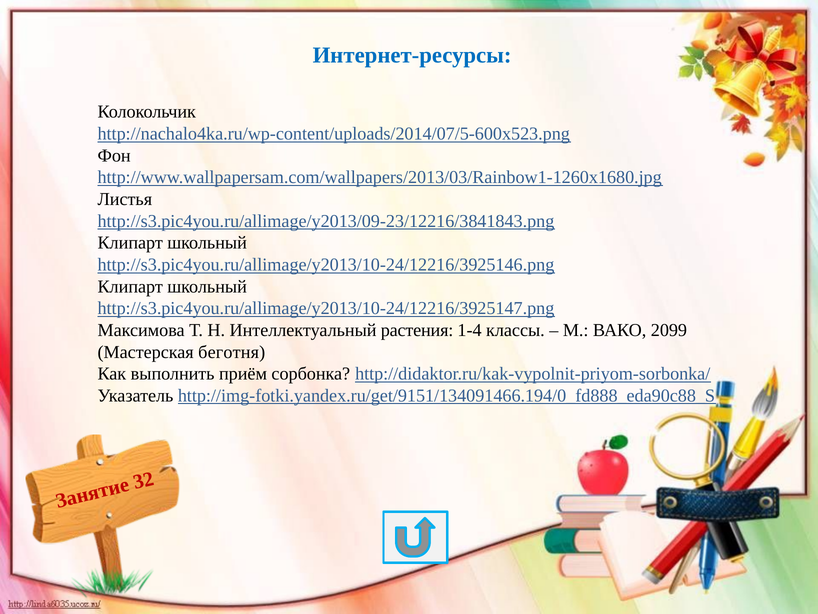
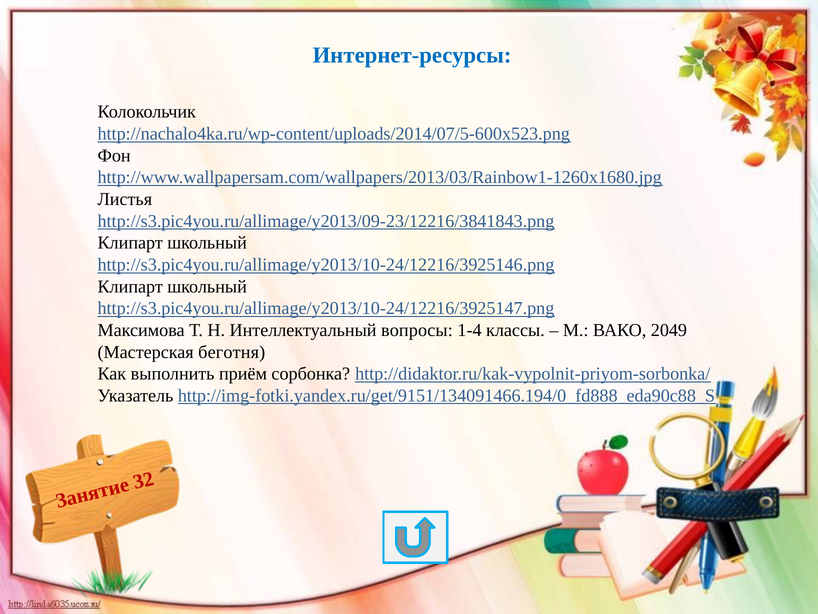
растения: растения -> вопросы (417, 330)
2099: 2099 -> 2049 (669, 330)
